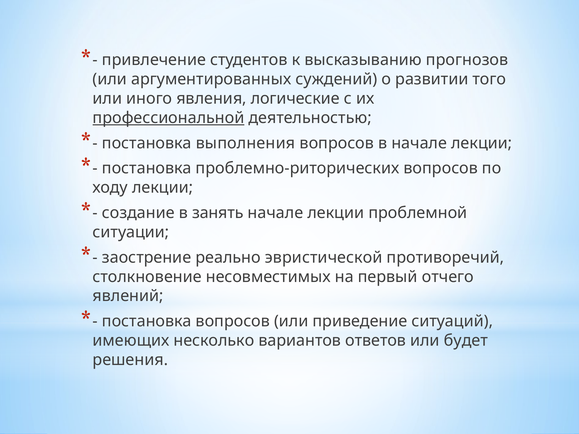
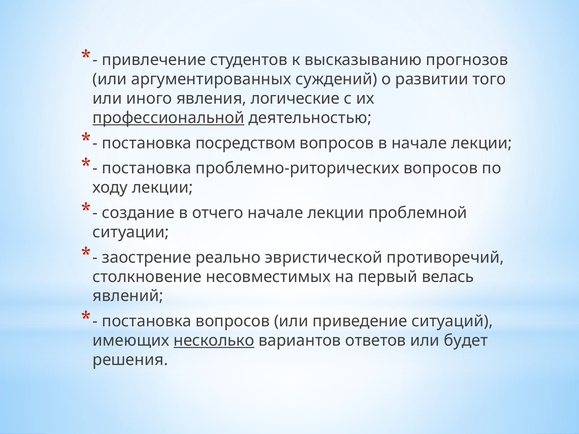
выполнения: выполнения -> посредством (246, 143)
занять: занять -> отчего (218, 213)
отчего: отчего -> велась (448, 277)
несколько underline: none -> present (214, 341)
